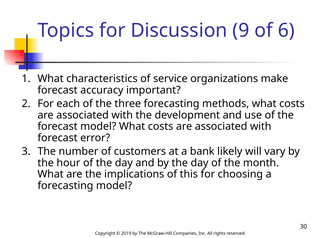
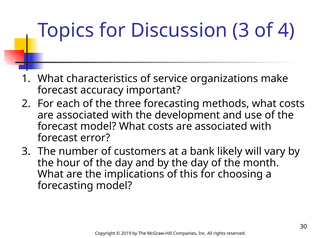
Discussion 9: 9 -> 3 (241, 30)
6: 6 -> 4 (286, 30)
